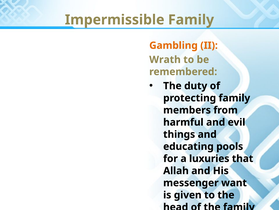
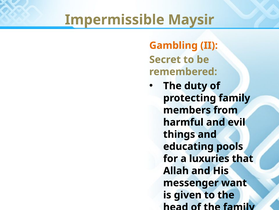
Impermissible Family: Family -> Maysir (191, 20)
Wrath: Wrath -> Secret (165, 59)
